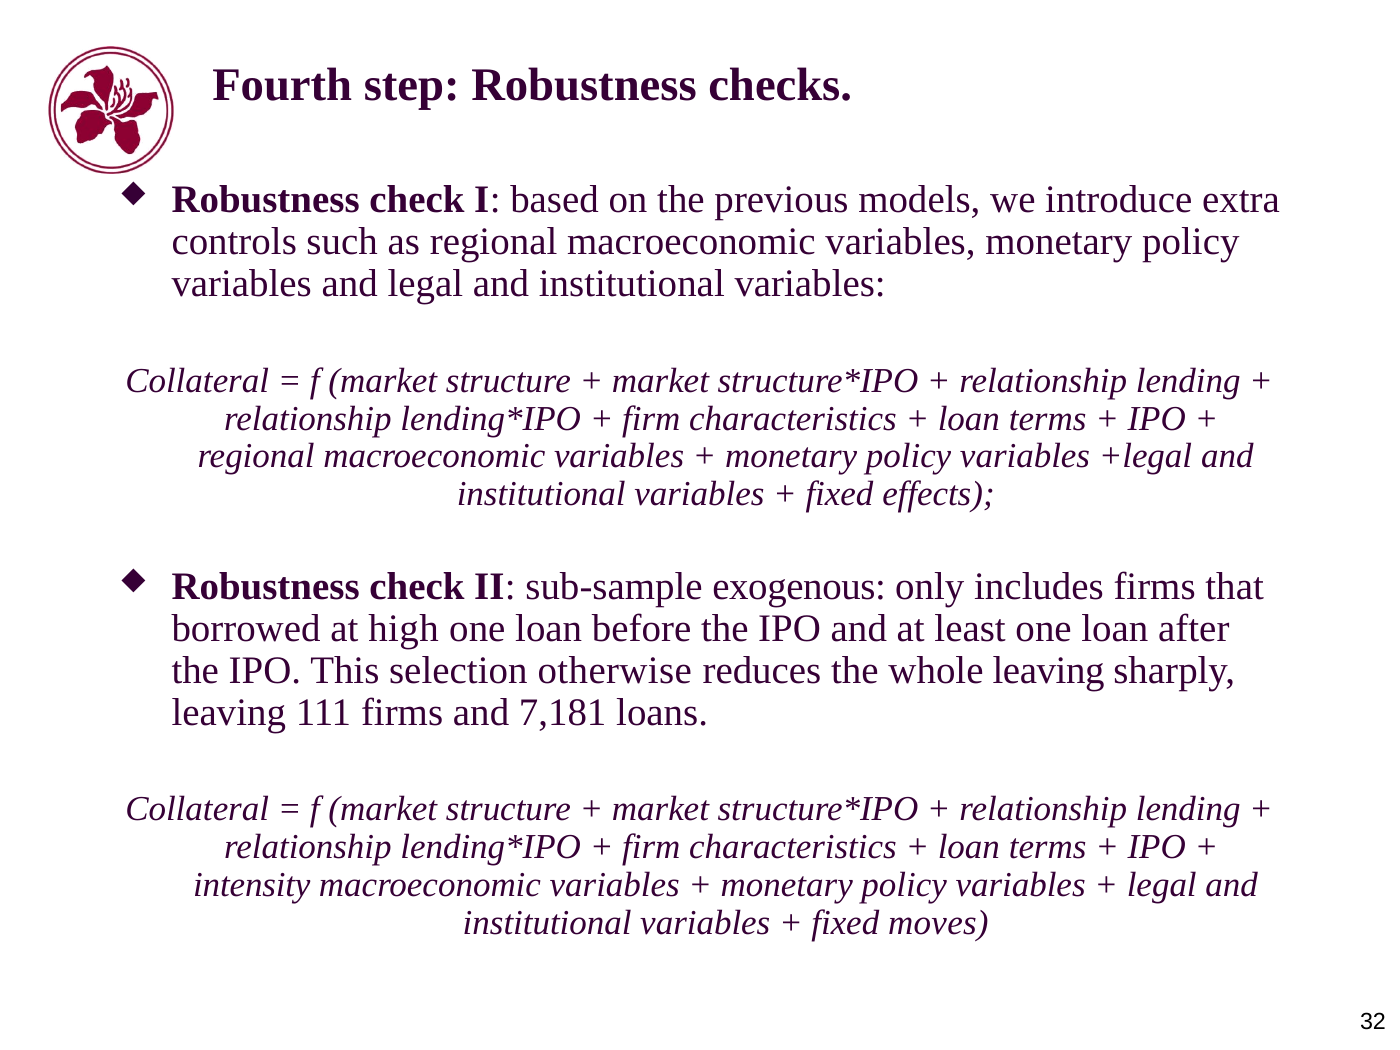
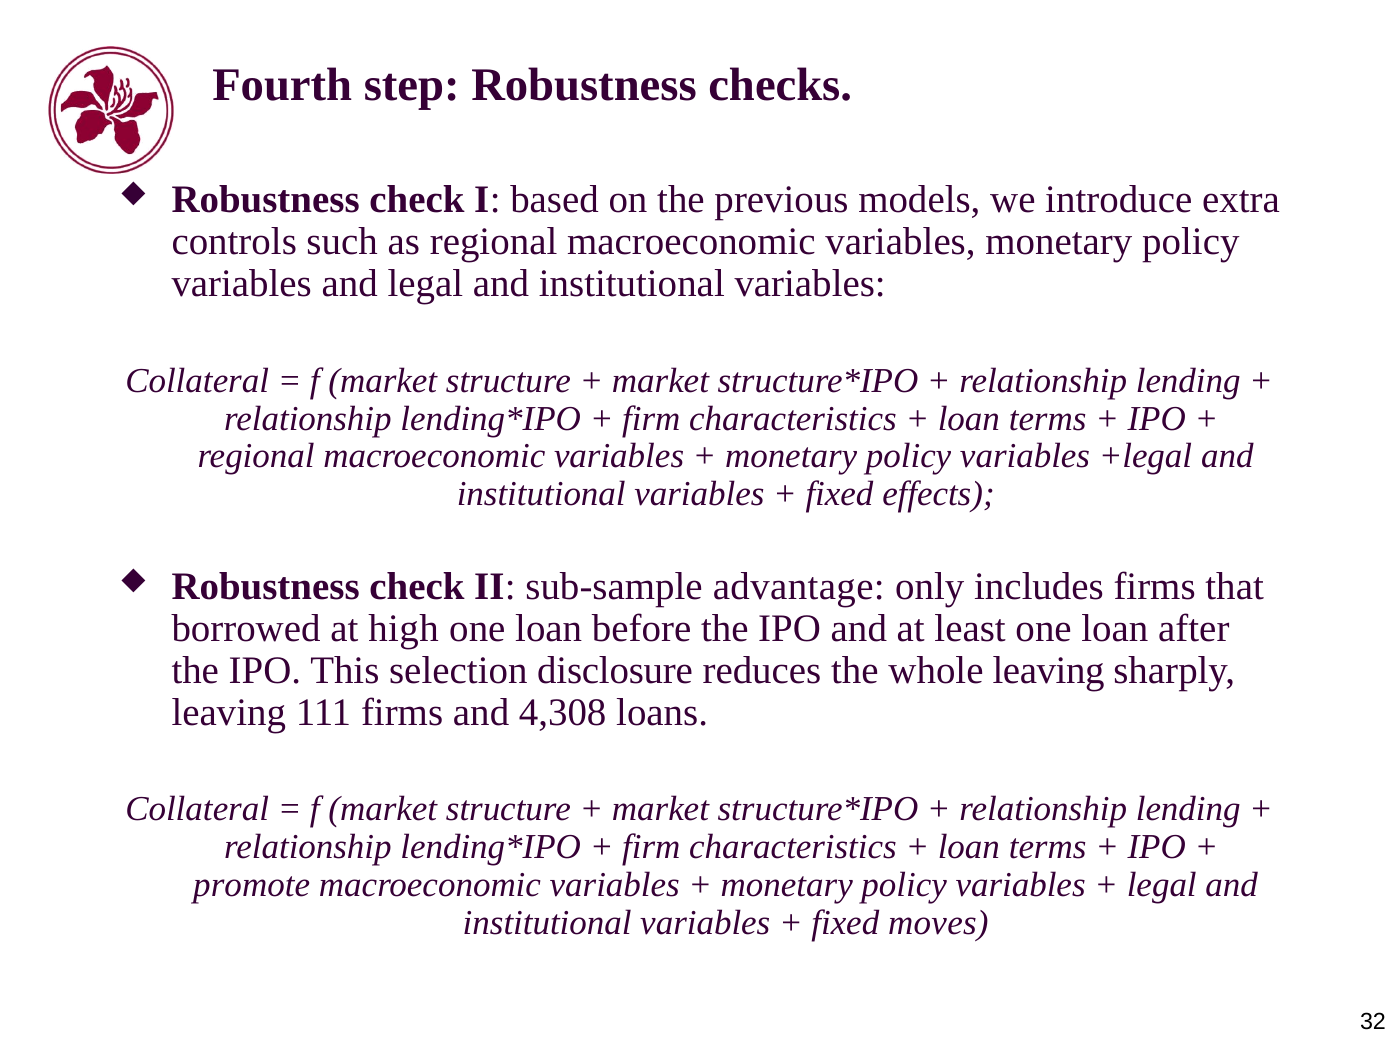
exogenous: exogenous -> advantage (799, 587)
otherwise: otherwise -> disclosure (615, 671)
7,181: 7,181 -> 4,308 (563, 713)
intensity: intensity -> promote (252, 885)
